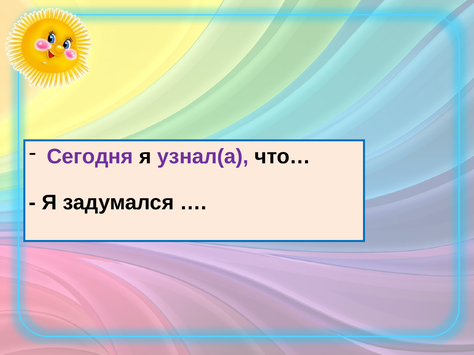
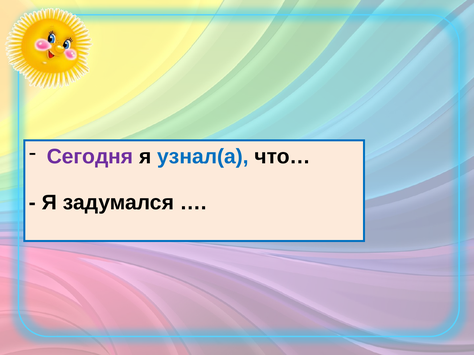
узнал(а colour: purple -> blue (203, 157)
